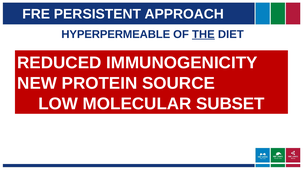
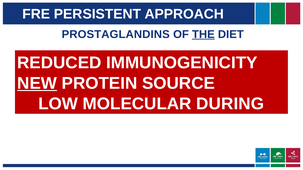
HYPERPERMEABLE: HYPERPERMEABLE -> PROSTAGLANDINS (116, 34)
NEW underline: none -> present (37, 83)
SUBSET: SUBSET -> DURING (230, 104)
